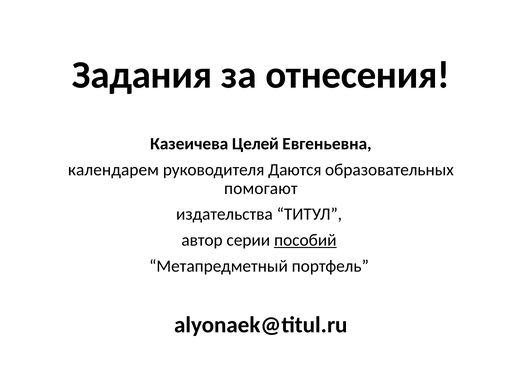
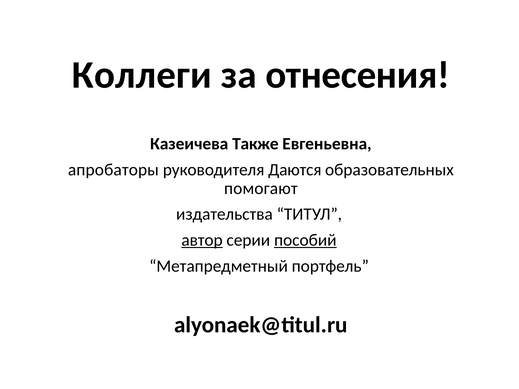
Задания: Задания -> Коллеги (142, 75)
Целей: Целей -> Также (255, 144)
календарем: календарем -> апробаторы (113, 170)
автор underline: none -> present (202, 240)
